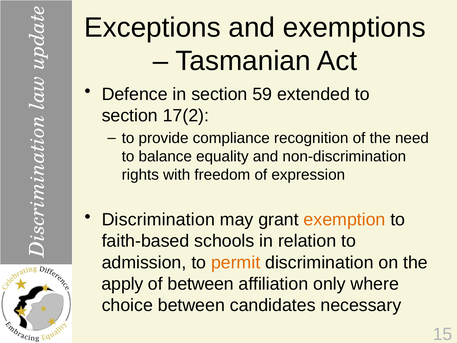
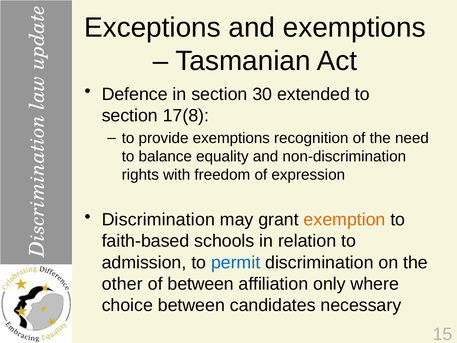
59: 59 -> 30 (262, 94)
17(2: 17(2 -> 17(8 (186, 116)
provide compliance: compliance -> exemptions (231, 138)
permit colour: orange -> blue (236, 262)
apply: apply -> other (122, 284)
